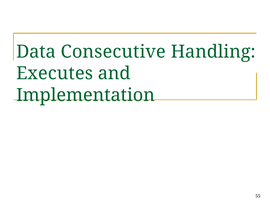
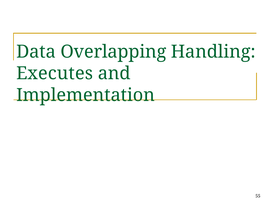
Consecutive: Consecutive -> Overlapping (113, 52)
